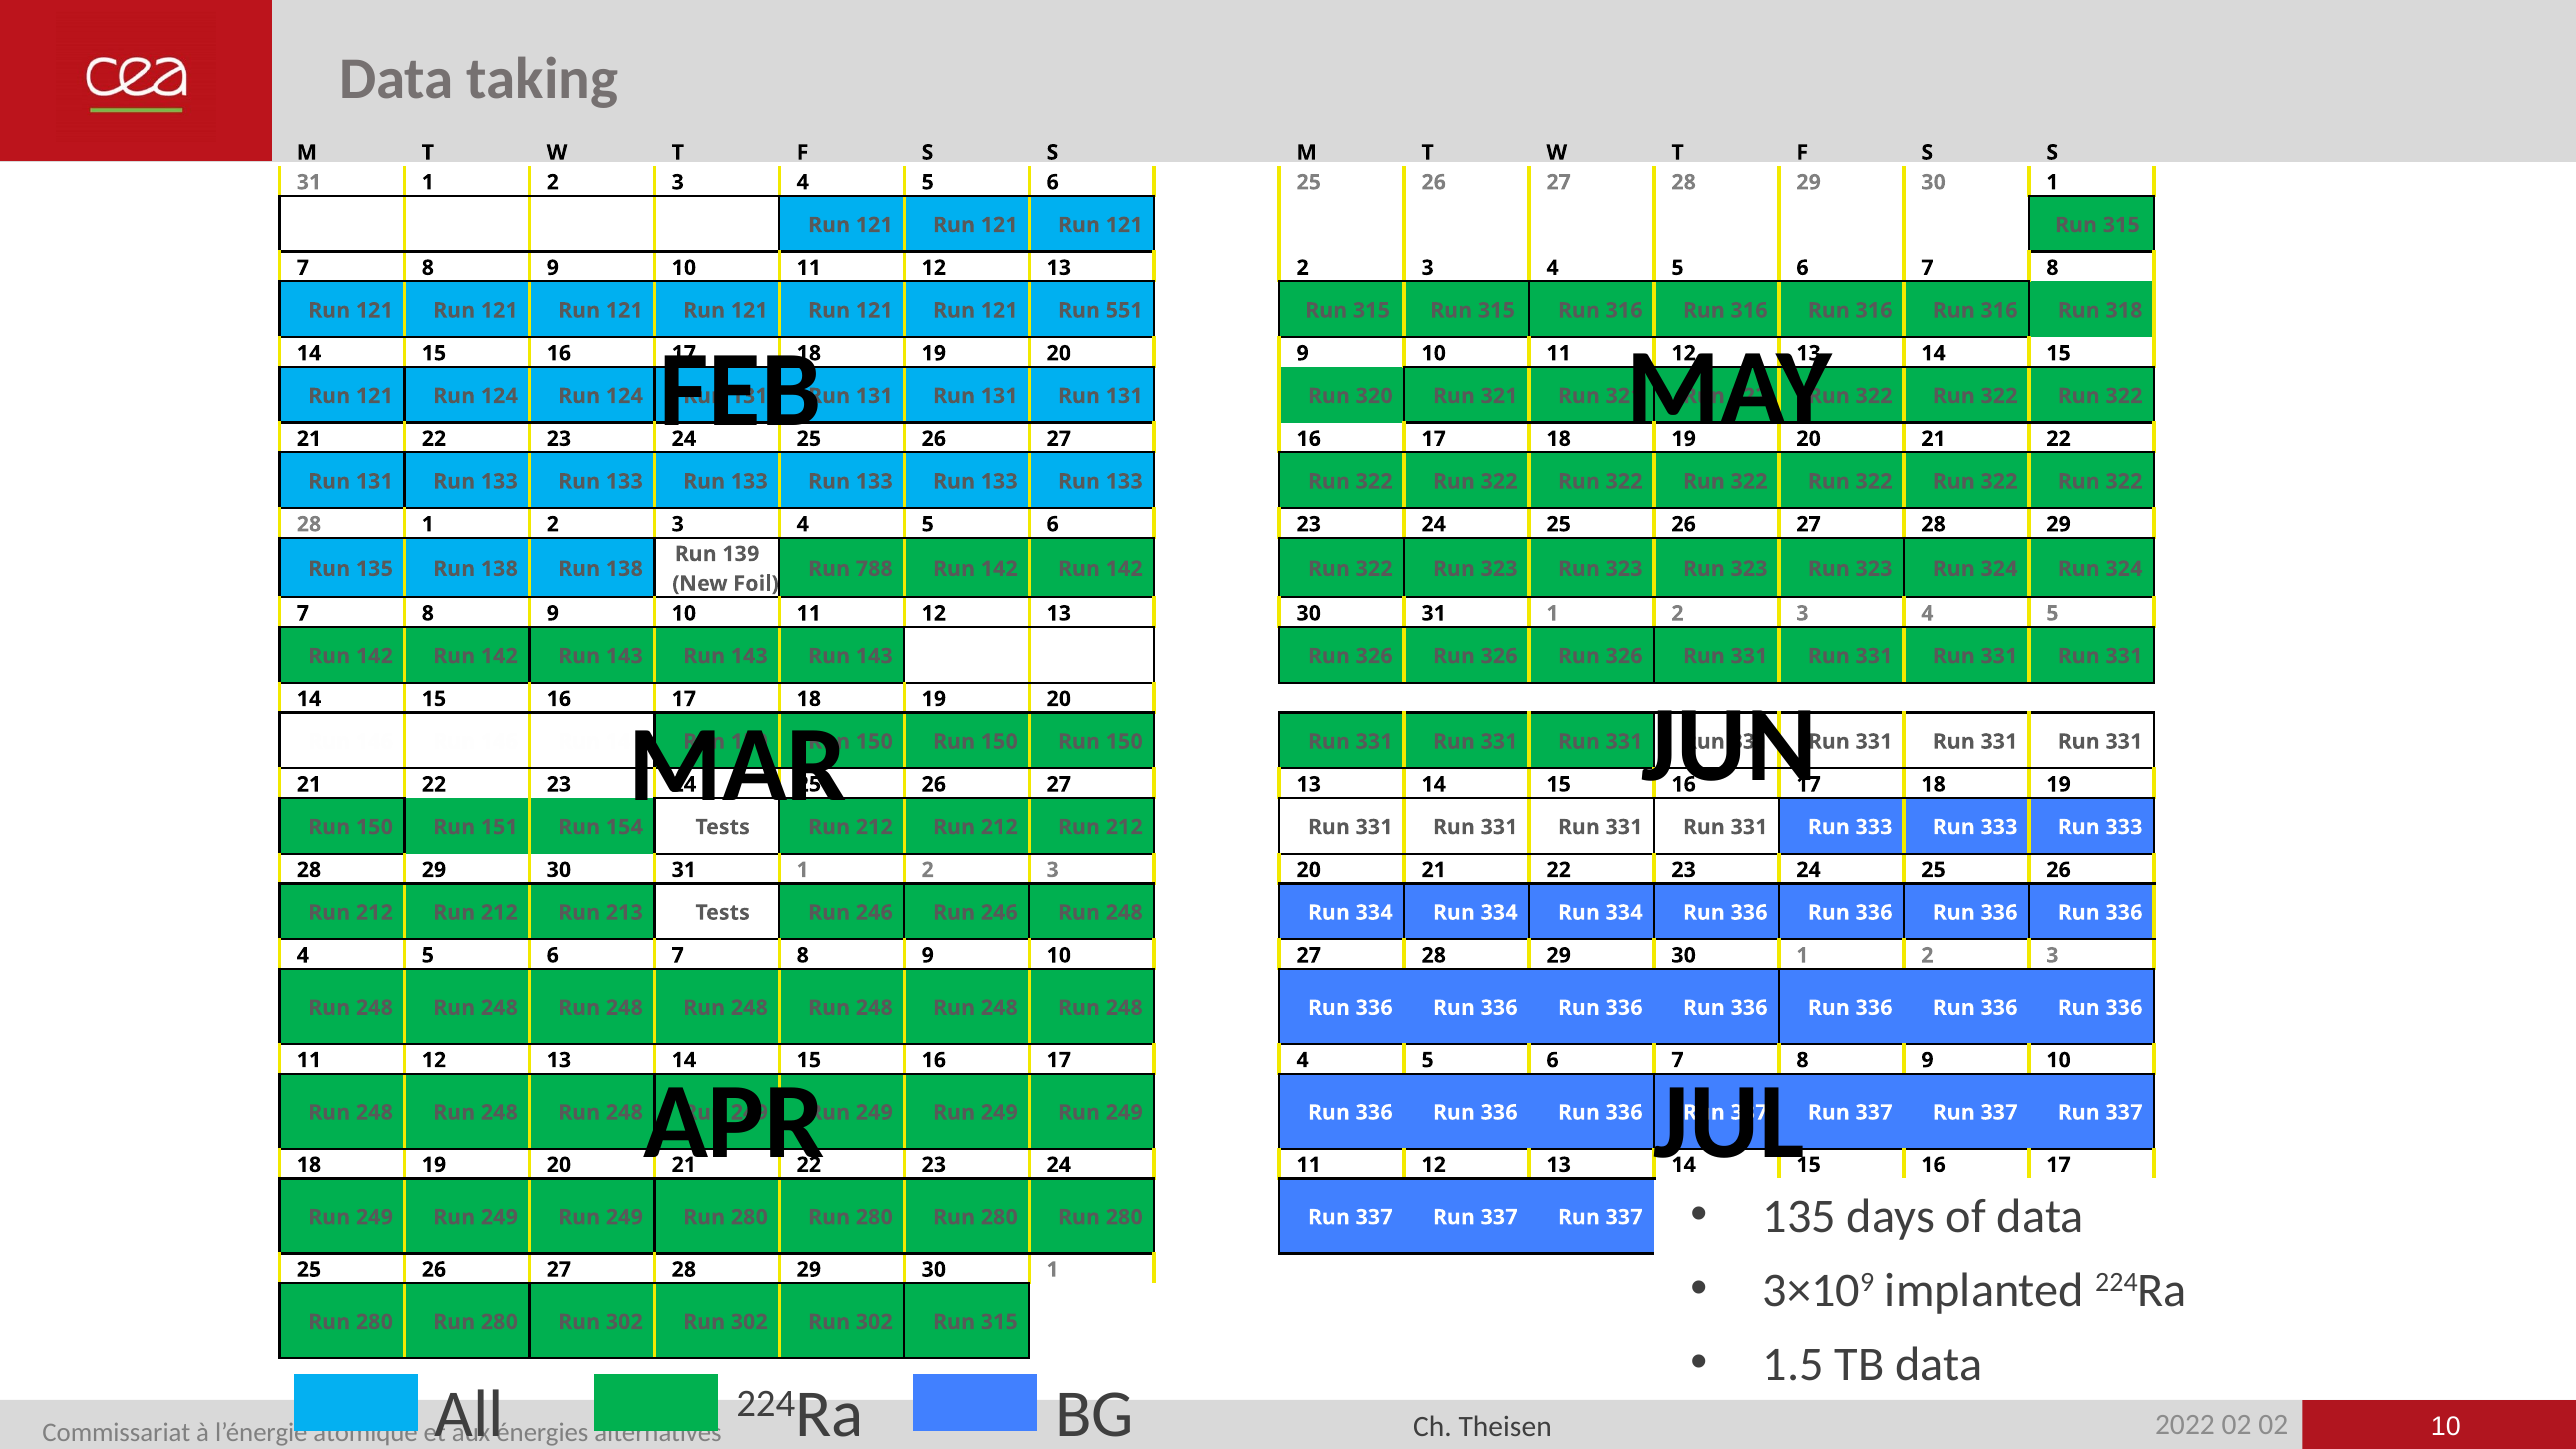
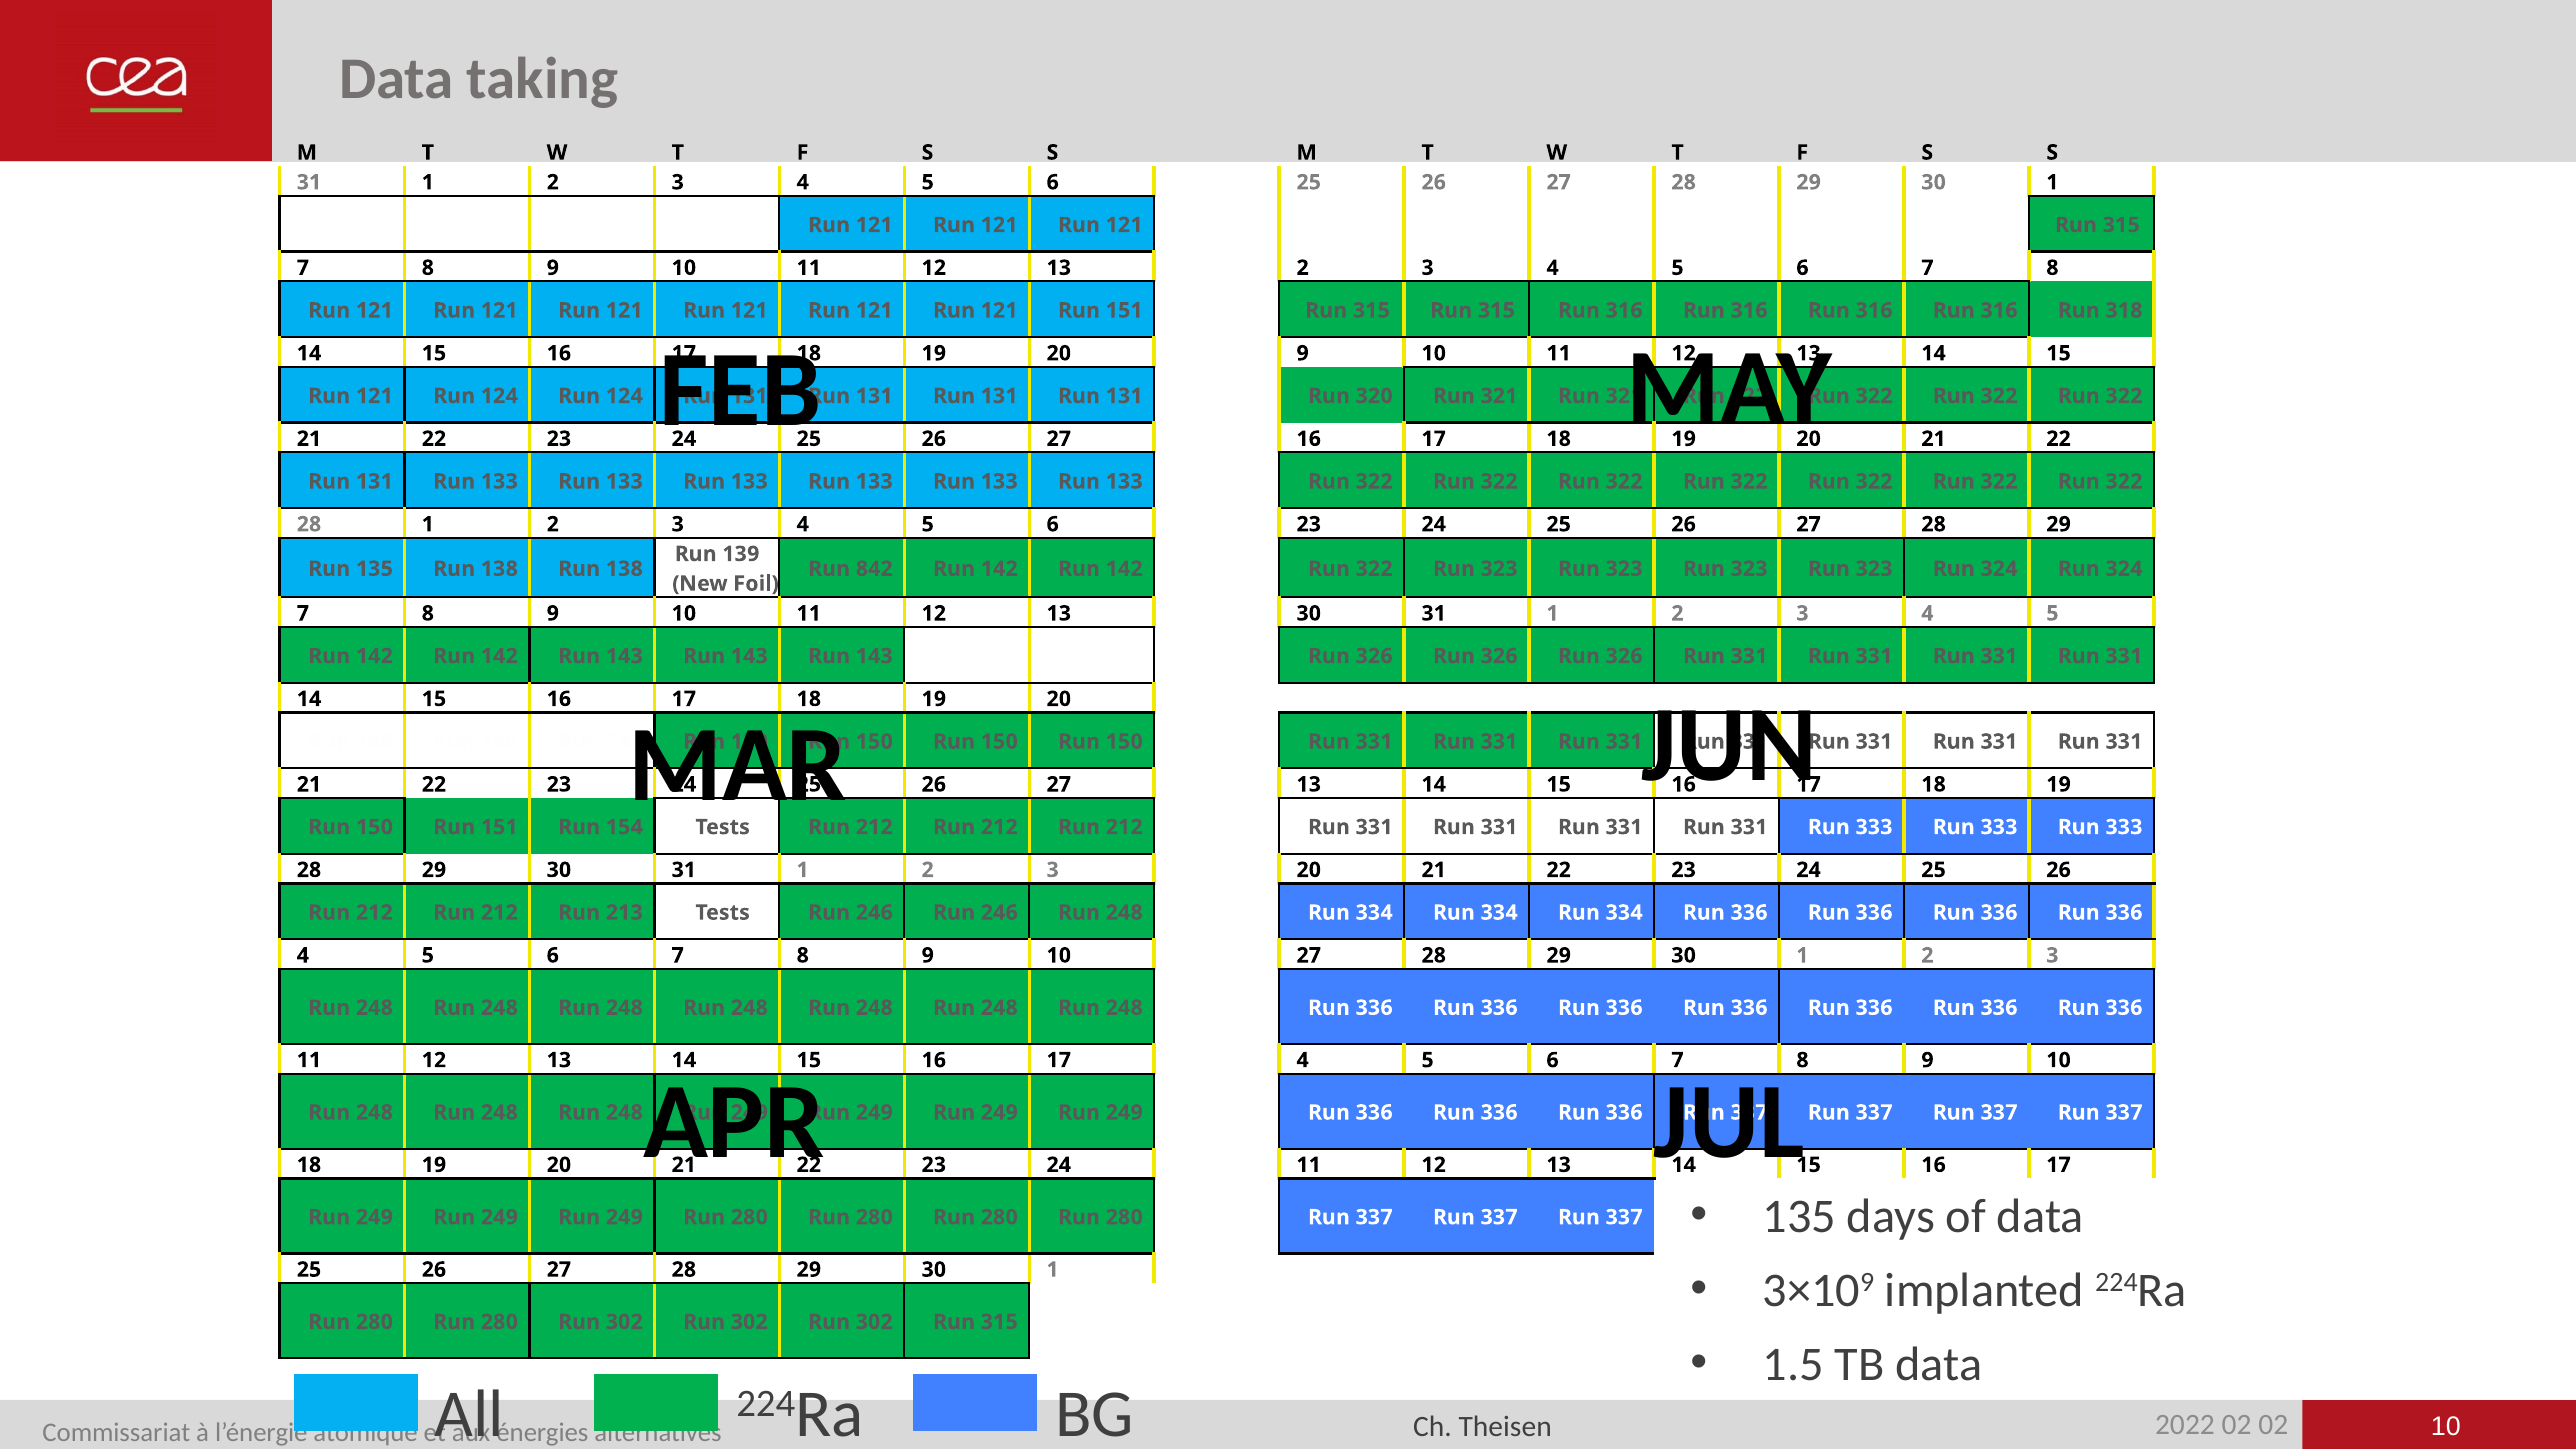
121 Run 551: 551 -> 151 (1124, 310)
788: 788 -> 842 (874, 569)
